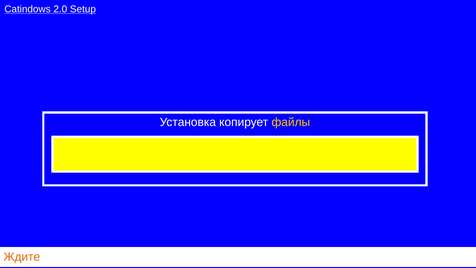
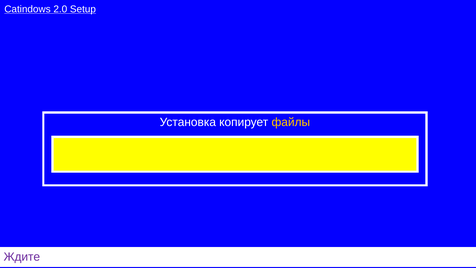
Ждите colour: orange -> purple (22, 257)
